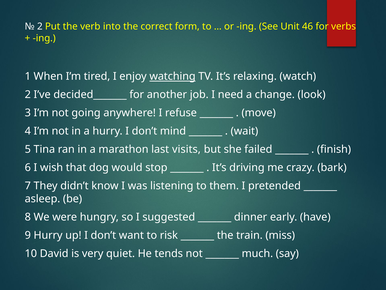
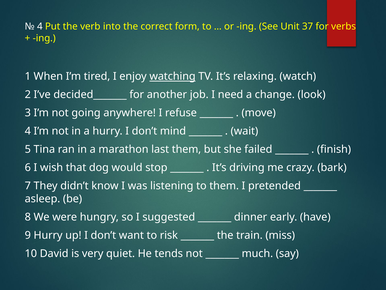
2: 2 -> 4 (40, 26)
46: 46 -> 37 (308, 26)
last visits: visits -> them (186, 149)
